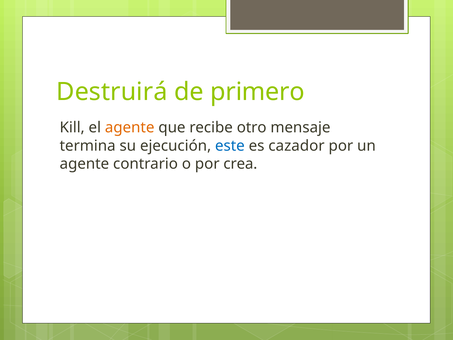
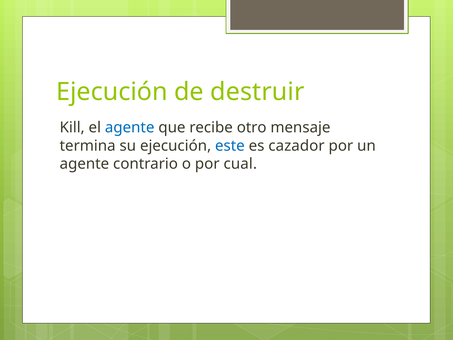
Destruirá: Destruirá -> Ejecución (112, 92)
primero: primero -> destruir (257, 92)
agente colour: orange -> blue (130, 128)
crea: crea -> cual (240, 164)
